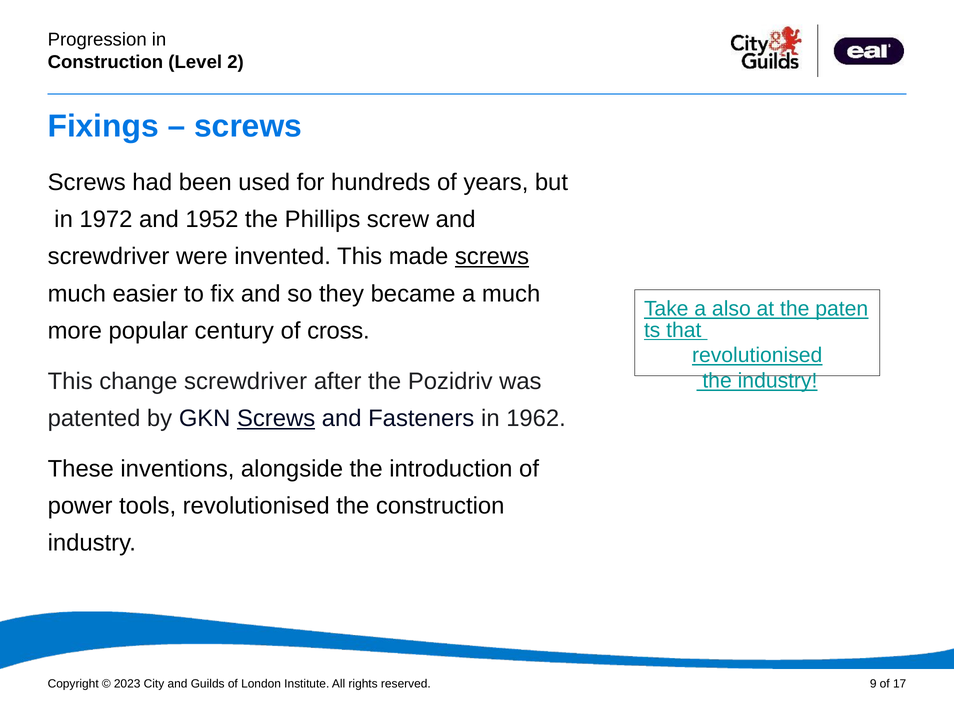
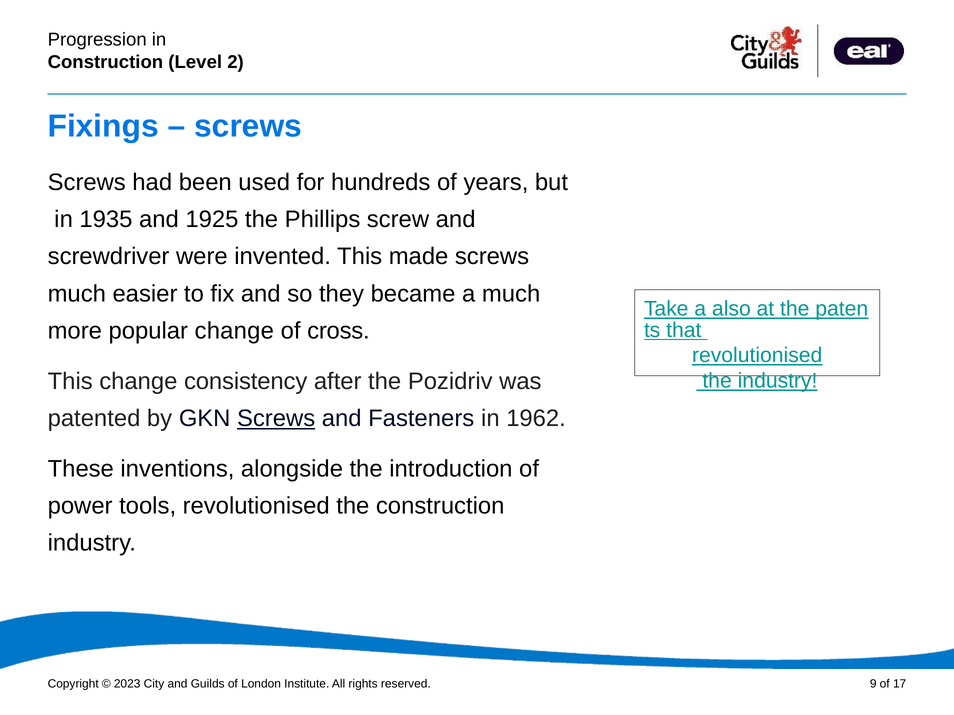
1972: 1972 -> 1935 (106, 219)
1952: 1952 -> 1925 (212, 219)
screws underline: present -> none (492, 257)
popular century: century -> change (234, 331)
change screwdriver: screwdriver -> consistency (246, 381)
